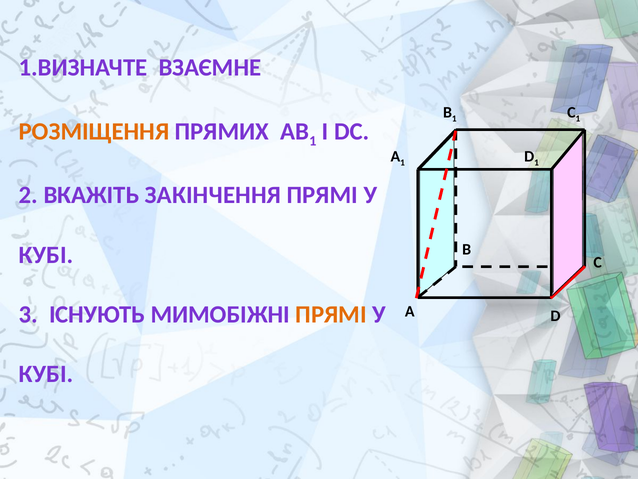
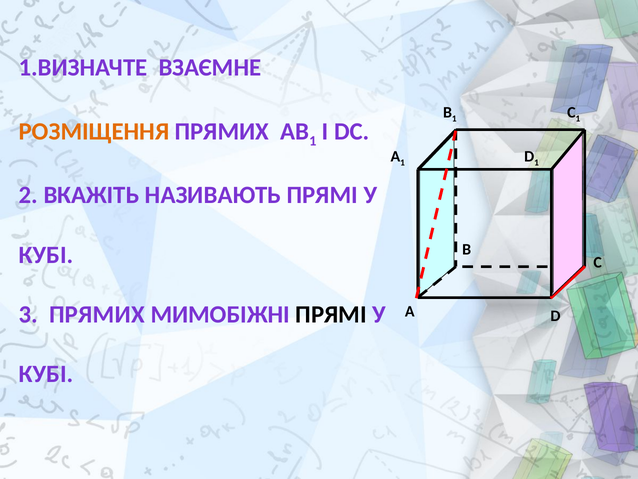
ЗАКІНЧЕННЯ: ЗАКІНЧЕННЯ -> НАЗИВАЮТЬ (213, 195)
3 ІСНУЮТЬ: ІСНУЮТЬ -> ПРЯМИХ (97, 314)
ПРЯМІ colour: orange -> black (331, 314)
